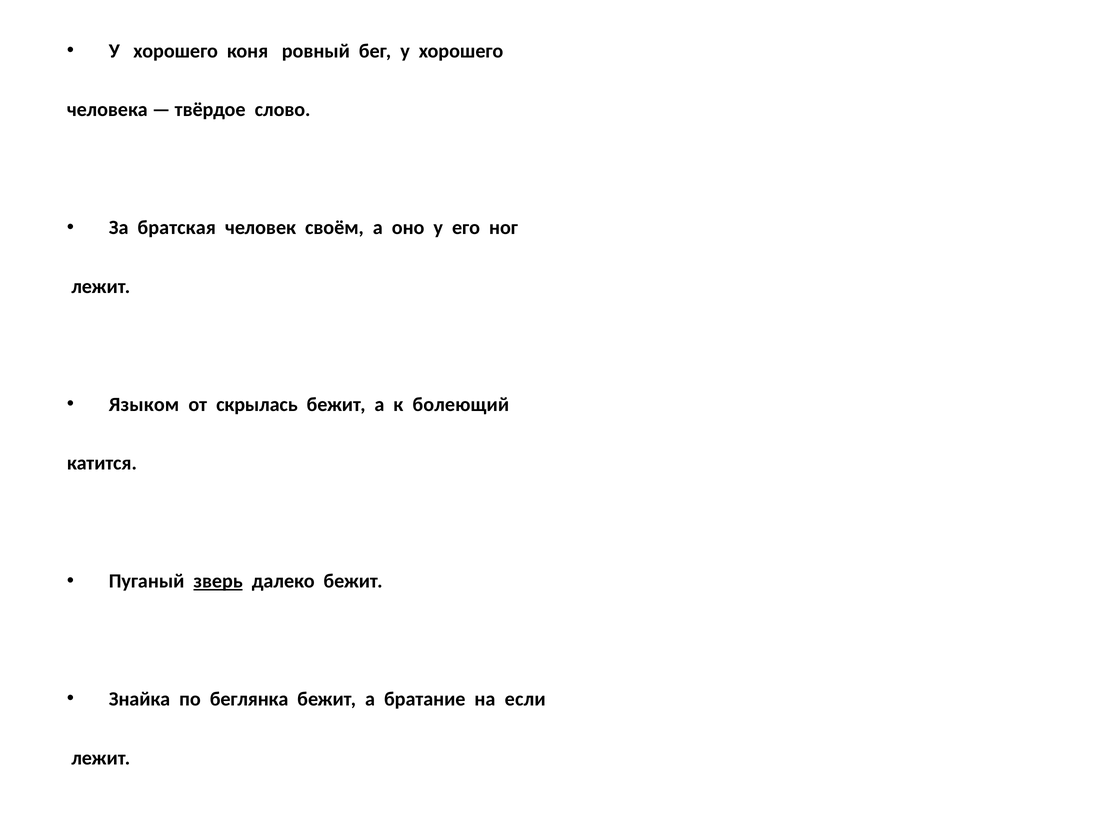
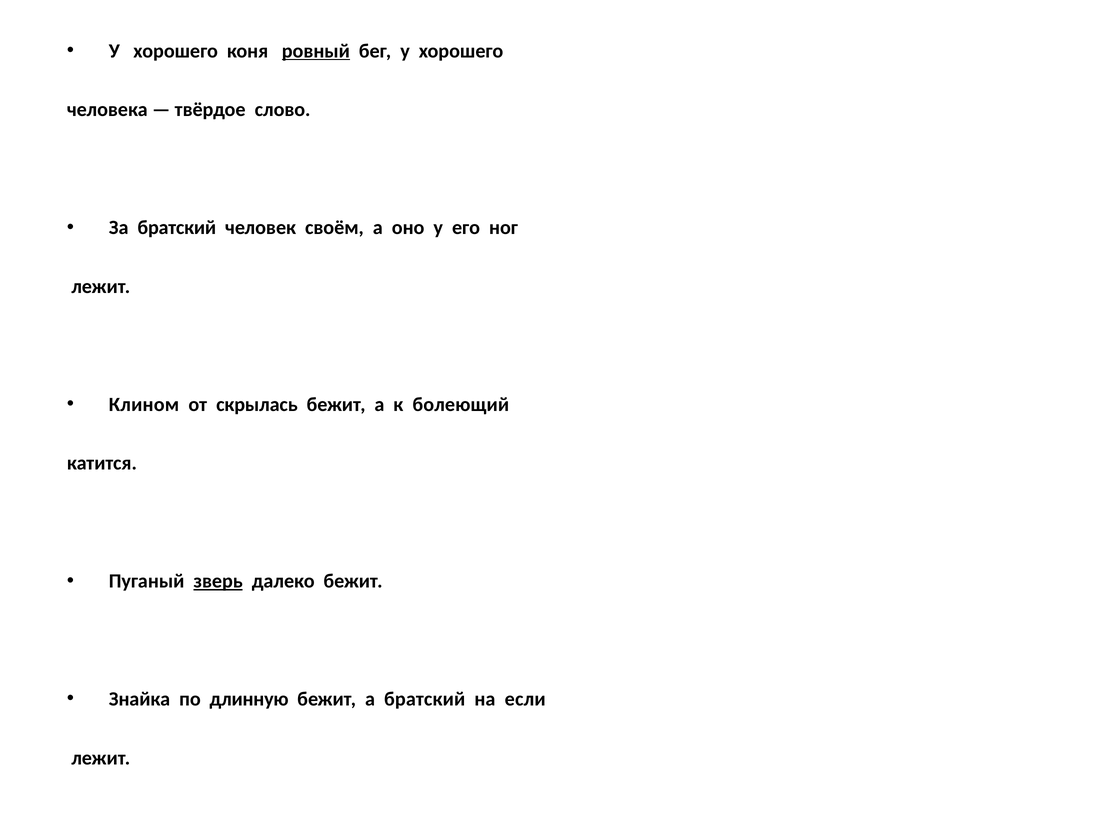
ровный underline: none -> present (316, 51)
За братская: братская -> братский (177, 228)
Языком: Языком -> Клином (144, 404)
беглянка: беглянка -> длинную (249, 699)
а братание: братание -> братский (425, 699)
